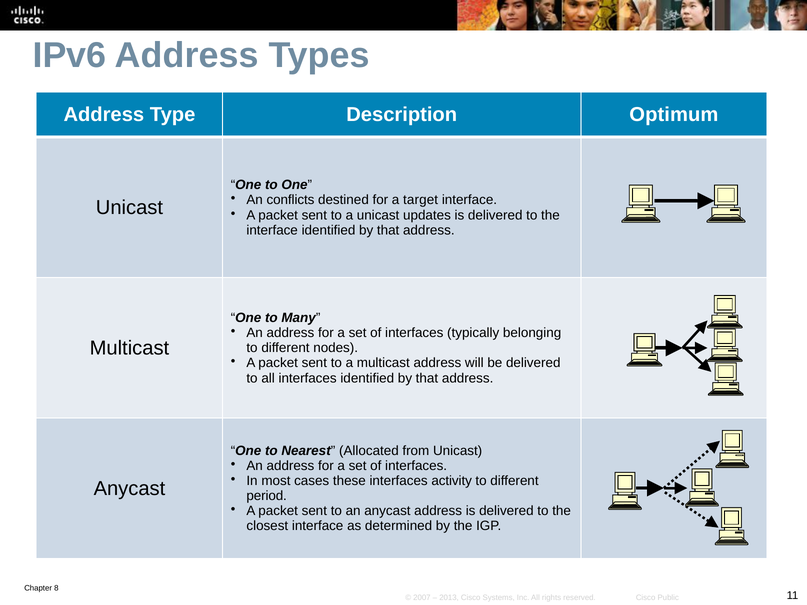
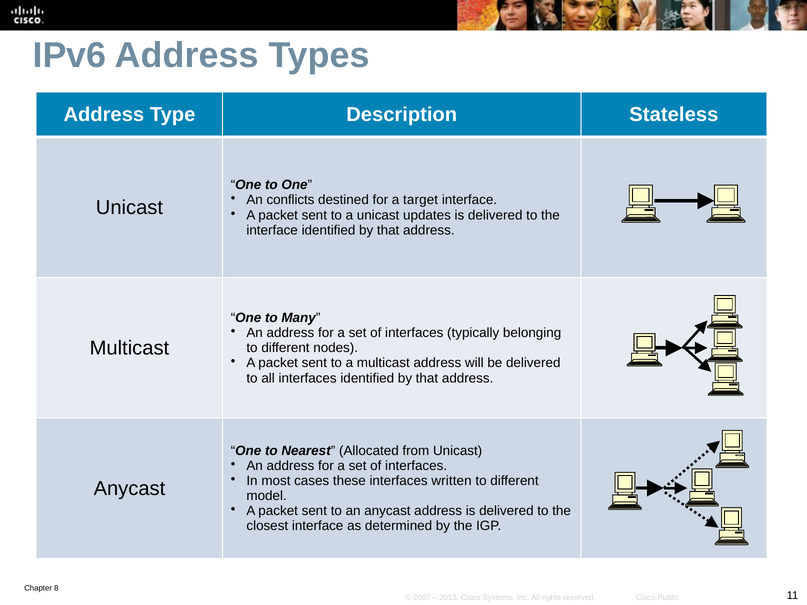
Optimum: Optimum -> Stateless (674, 115)
activity: activity -> written (452, 481)
period: period -> model (267, 496)
